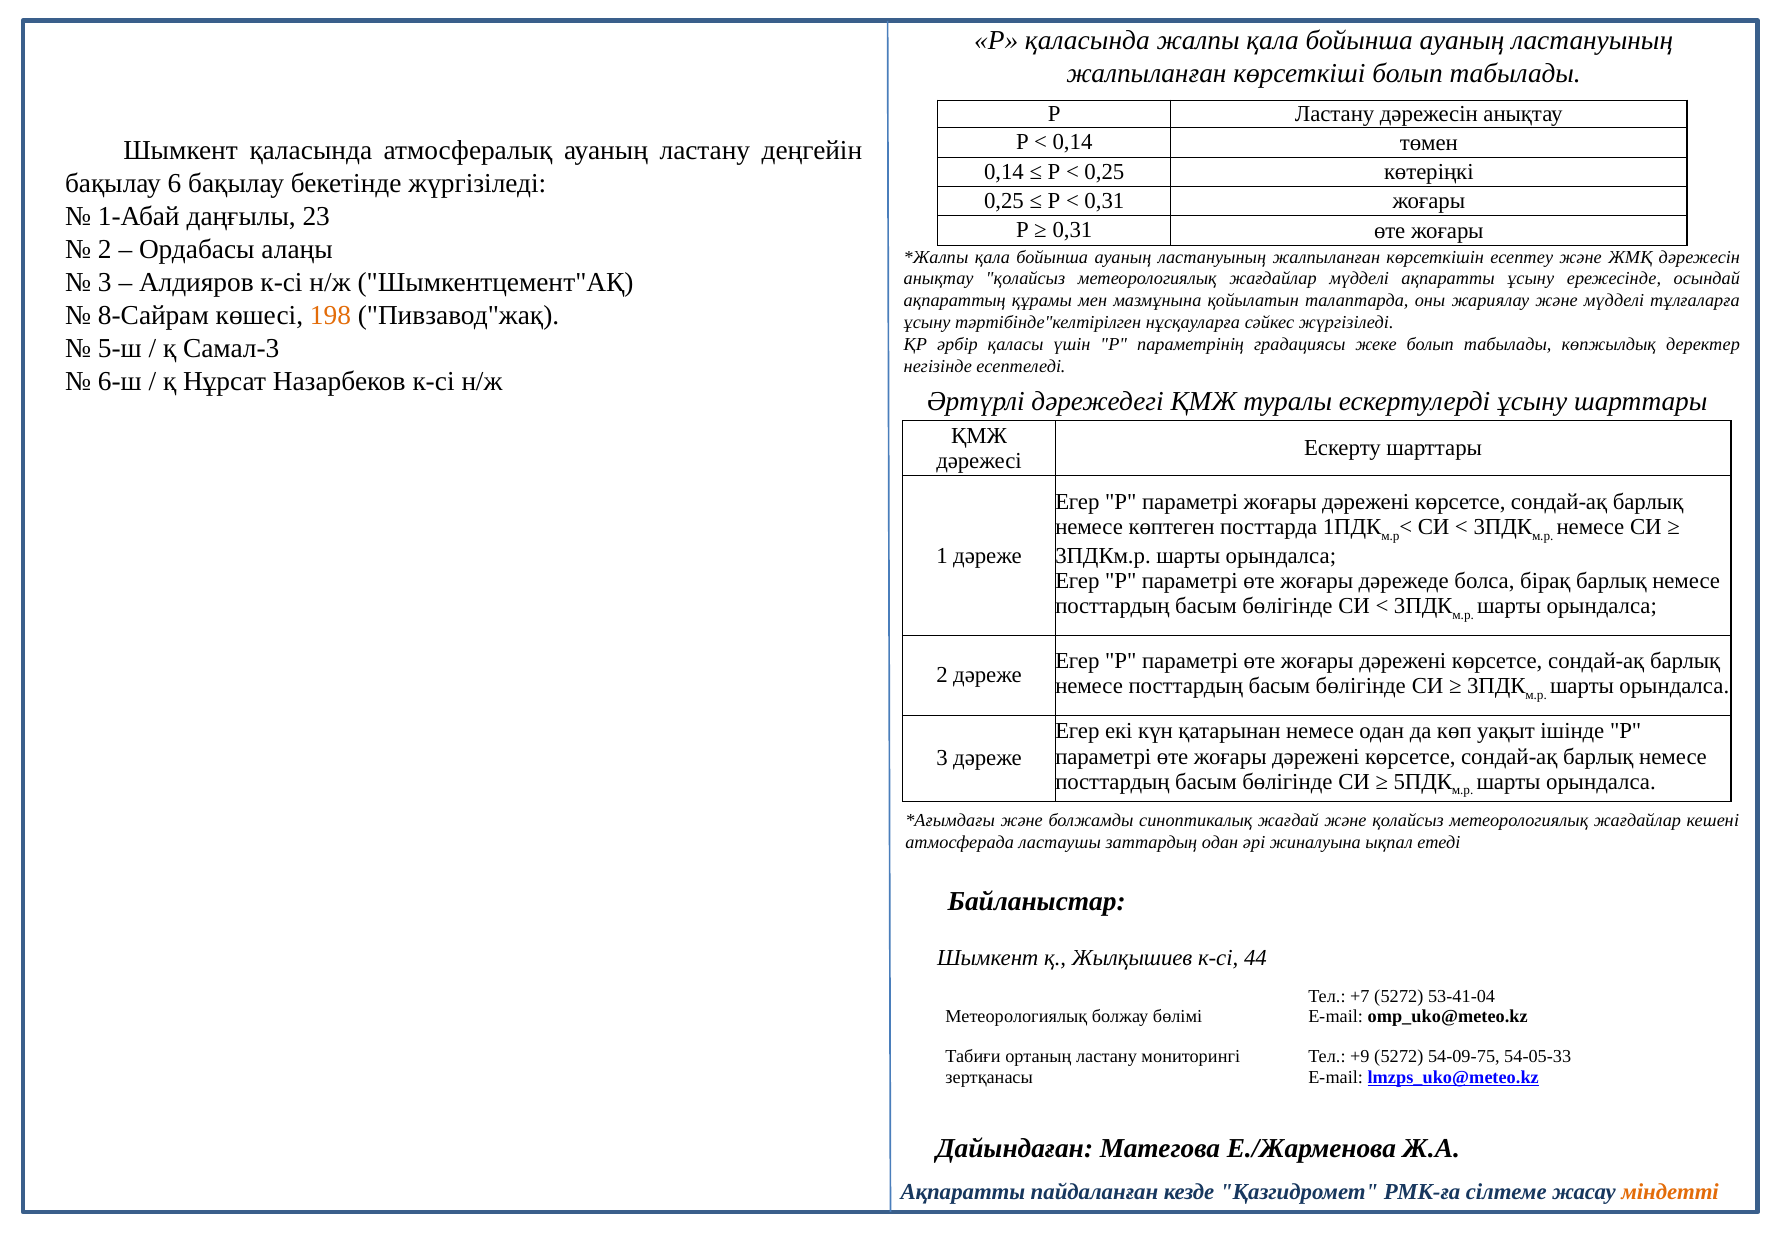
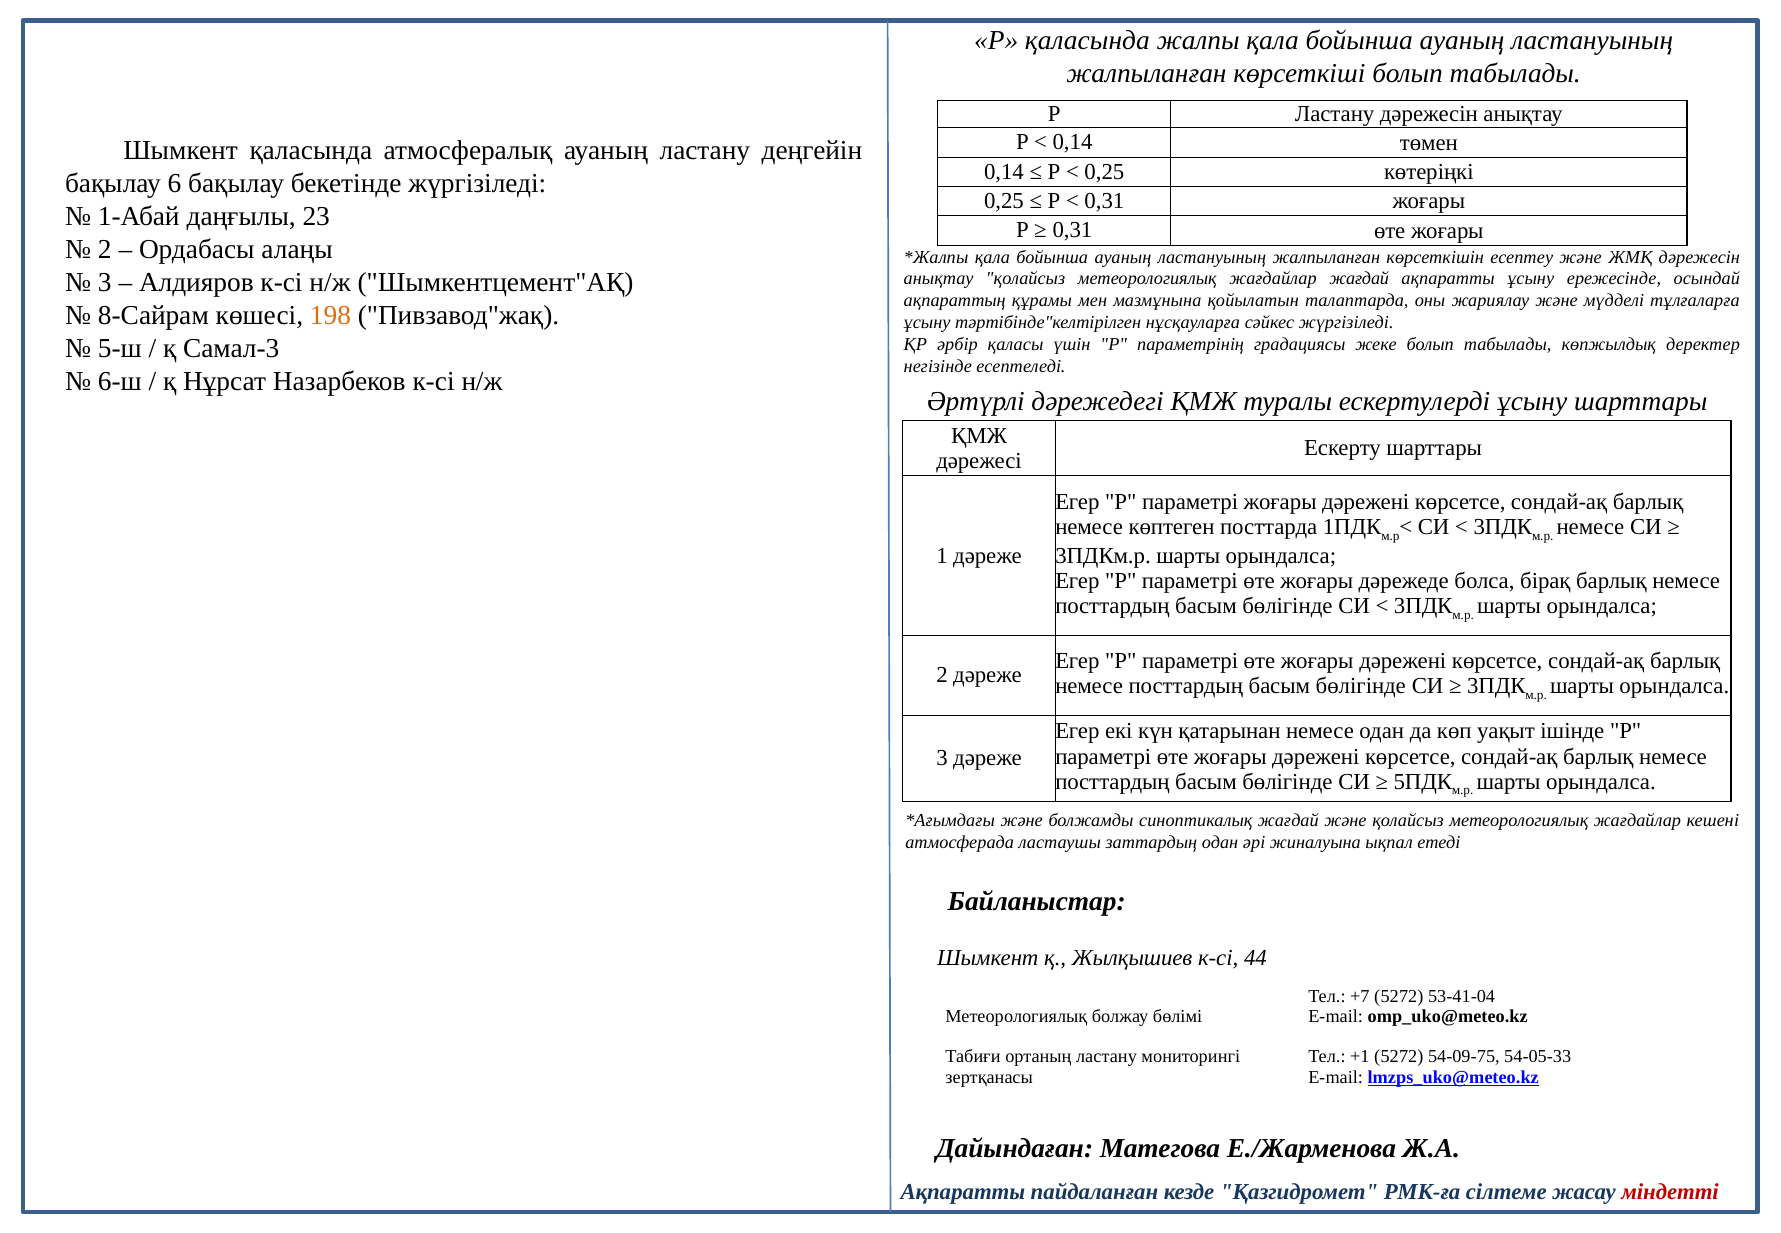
жағдайлар мүдделі: мүдделі -> жағдай (1359, 279)
+9: +9 -> +1 (1360, 1057)
міндетті colour: orange -> red (1670, 1192)
